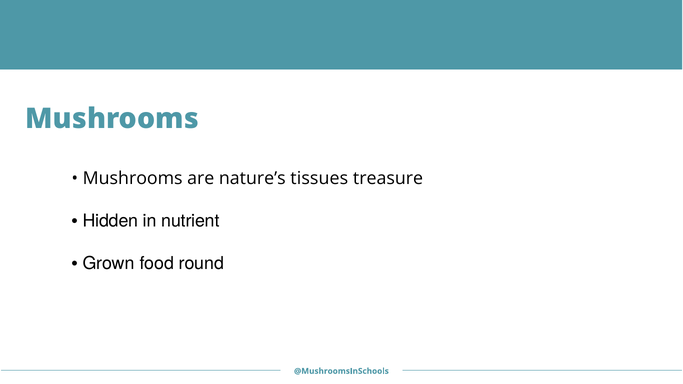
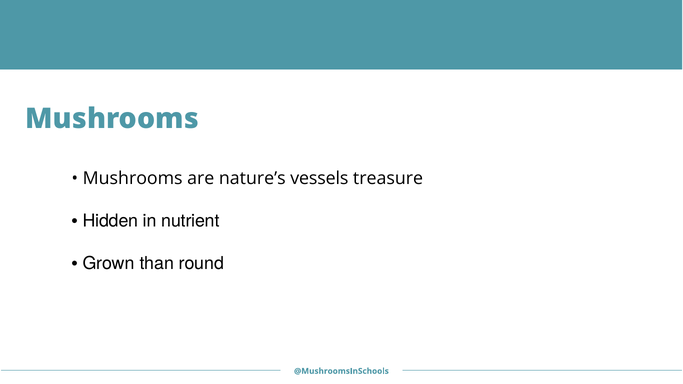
tissues: tissues -> vessels (319, 178)
food: food -> than (157, 264)
